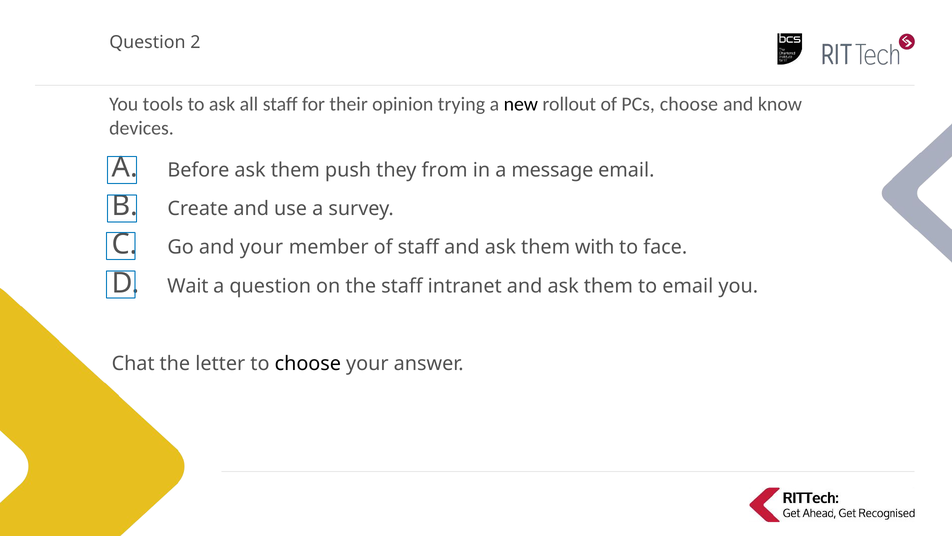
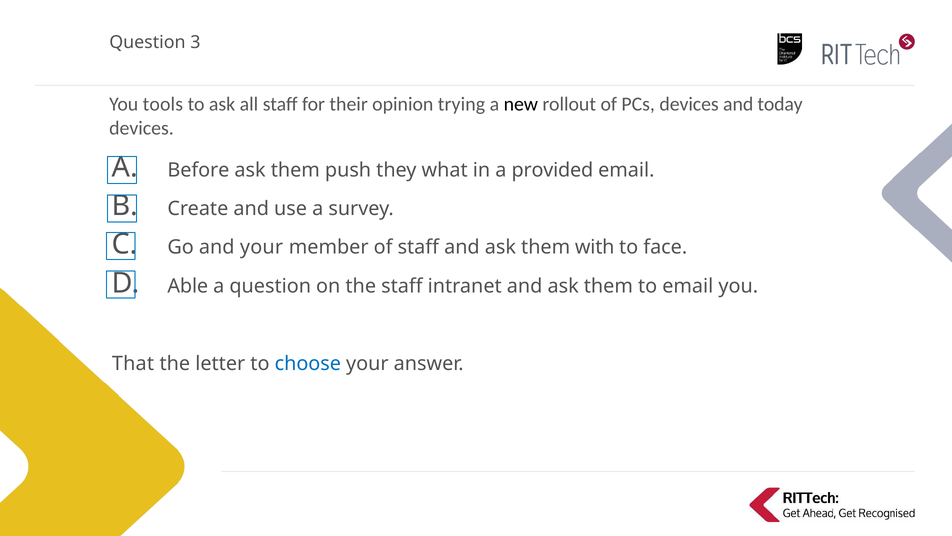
2: 2 -> 3 (195, 42)
PCs choose: choose -> devices (689, 104)
know: know -> today (780, 104)
from: from -> what (445, 170)
message: message -> provided (552, 170)
Wait: Wait -> Able (188, 286)
Chat: Chat -> That (133, 363)
choose colour: black -> blue (308, 363)
